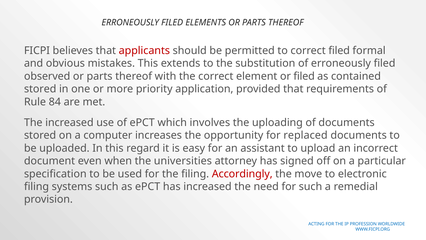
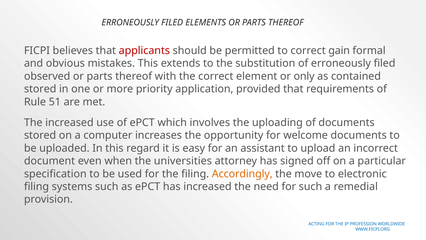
correct filed: filed -> gain (339, 51)
or filed: filed -> only (304, 76)
84: 84 -> 51 (55, 102)
replaced: replaced -> welcome (306, 135)
Accordingly colour: red -> orange (242, 174)
